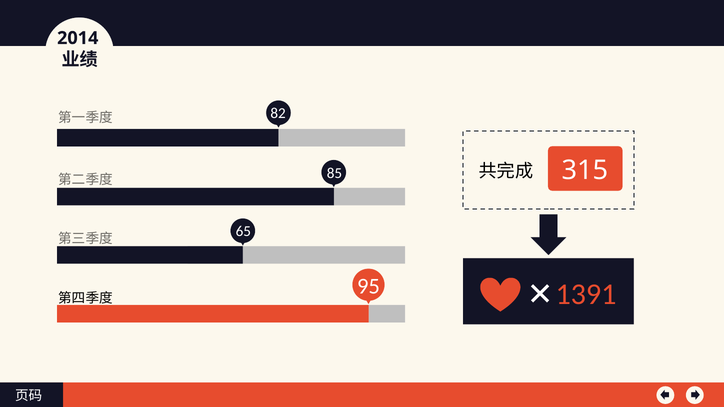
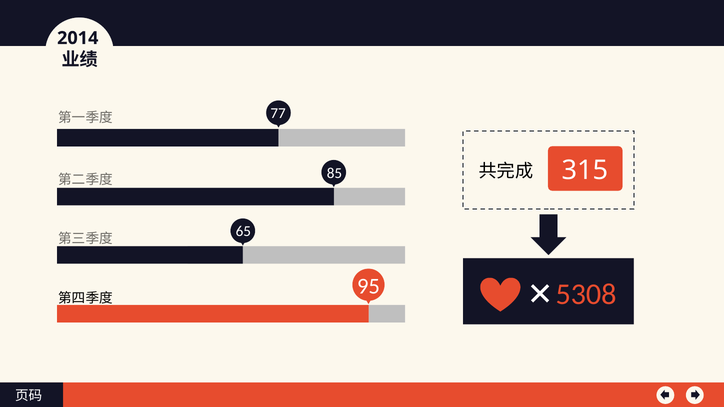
82: 82 -> 77 (278, 113)
1391: 1391 -> 5308 (586, 295)
